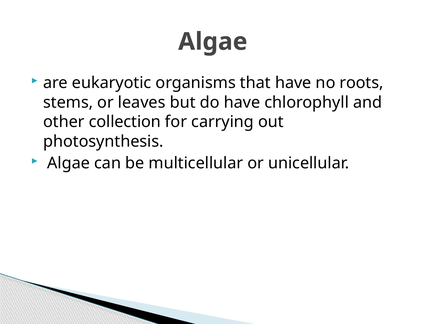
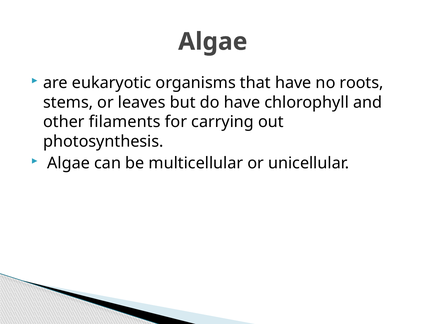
collection: collection -> filaments (125, 122)
